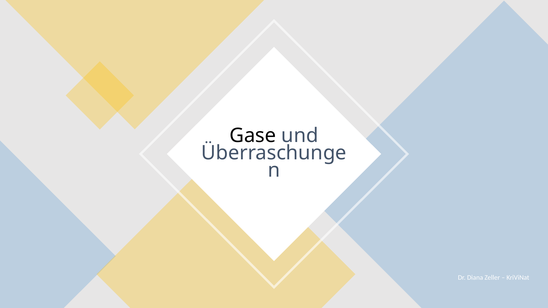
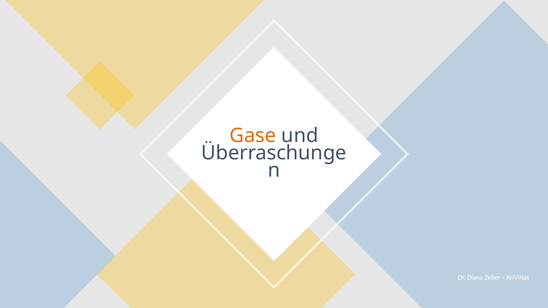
Gase colour: black -> orange (253, 136)
